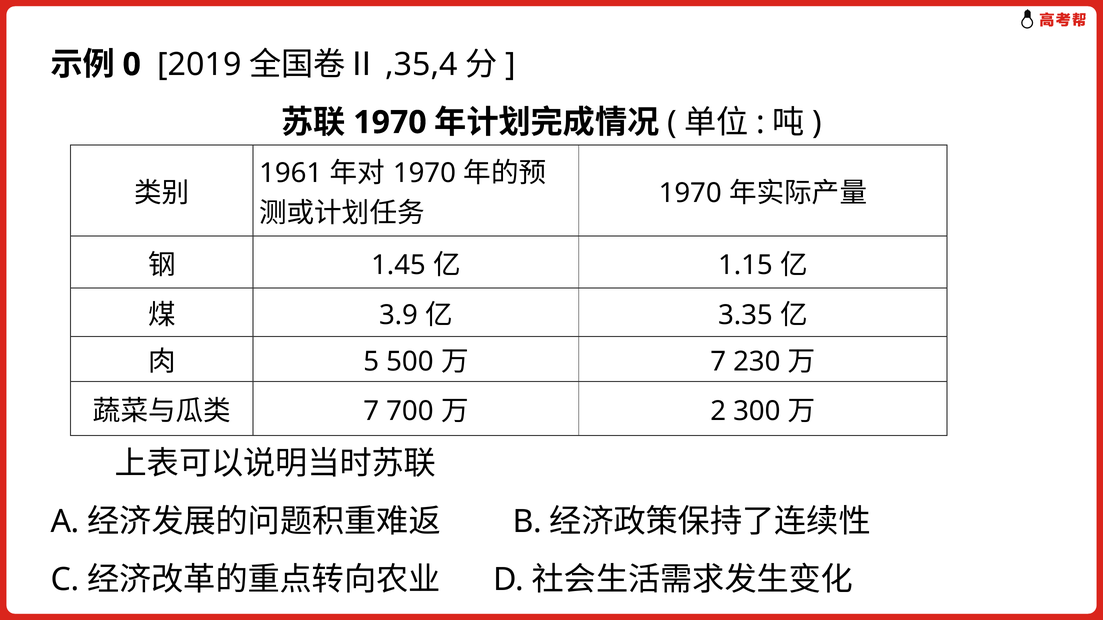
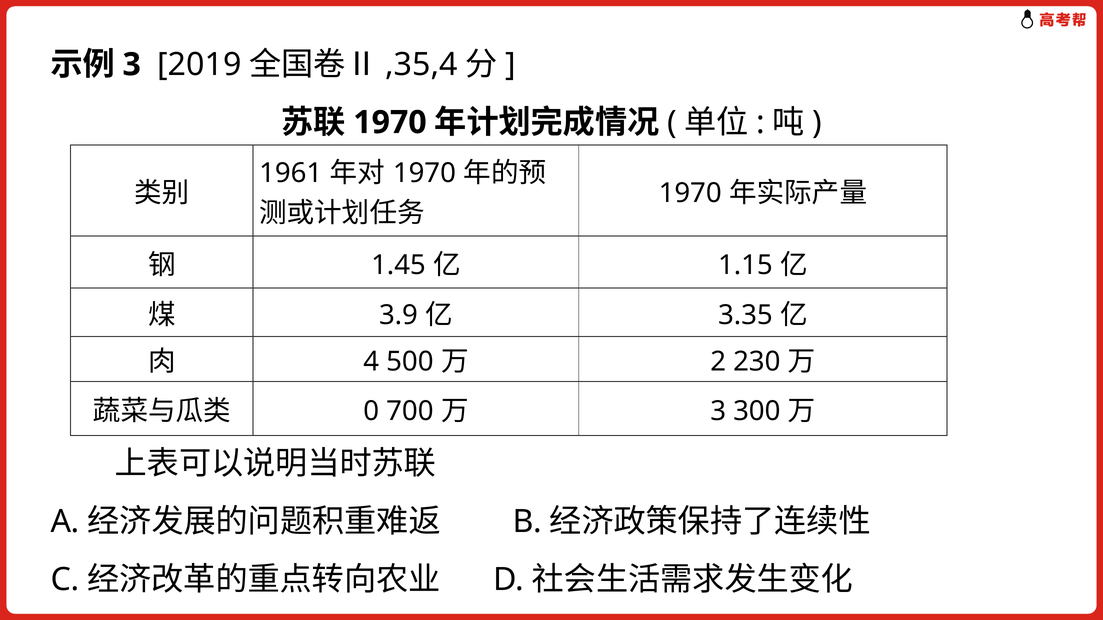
0: 0 -> 3 (132, 65)
5: 5 -> 4 (371, 362)
7: 7 -> 2 (718, 362)
7: 7 -> 0 (371, 412)
2: 2 -> 3 (718, 412)
